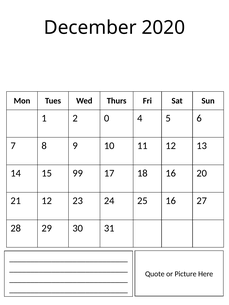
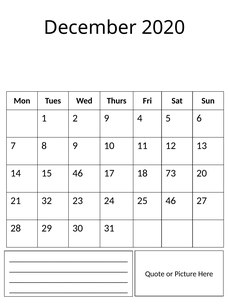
2 0: 0 -> 9 (107, 118)
15 99: 99 -> 46 (78, 173)
18 16: 16 -> 73 (171, 173)
21 12: 12 -> 32 (47, 201)
25 16: 16 -> 46 (171, 201)
